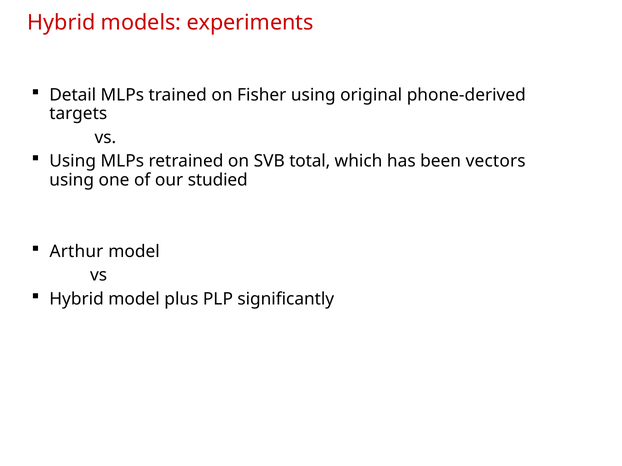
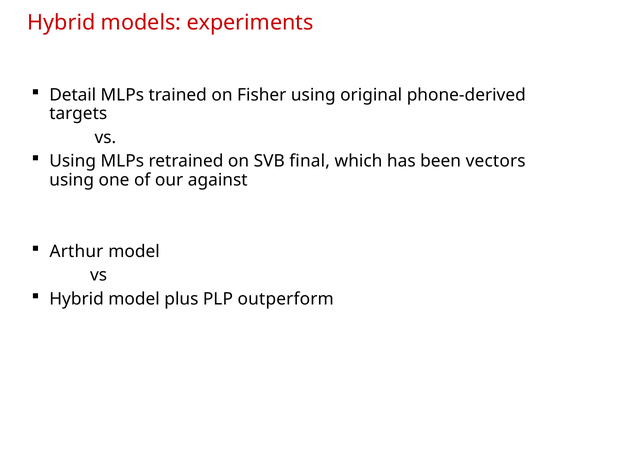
total: total -> final (310, 161)
studied: studied -> against (218, 180)
significantly: significantly -> outperform (286, 299)
